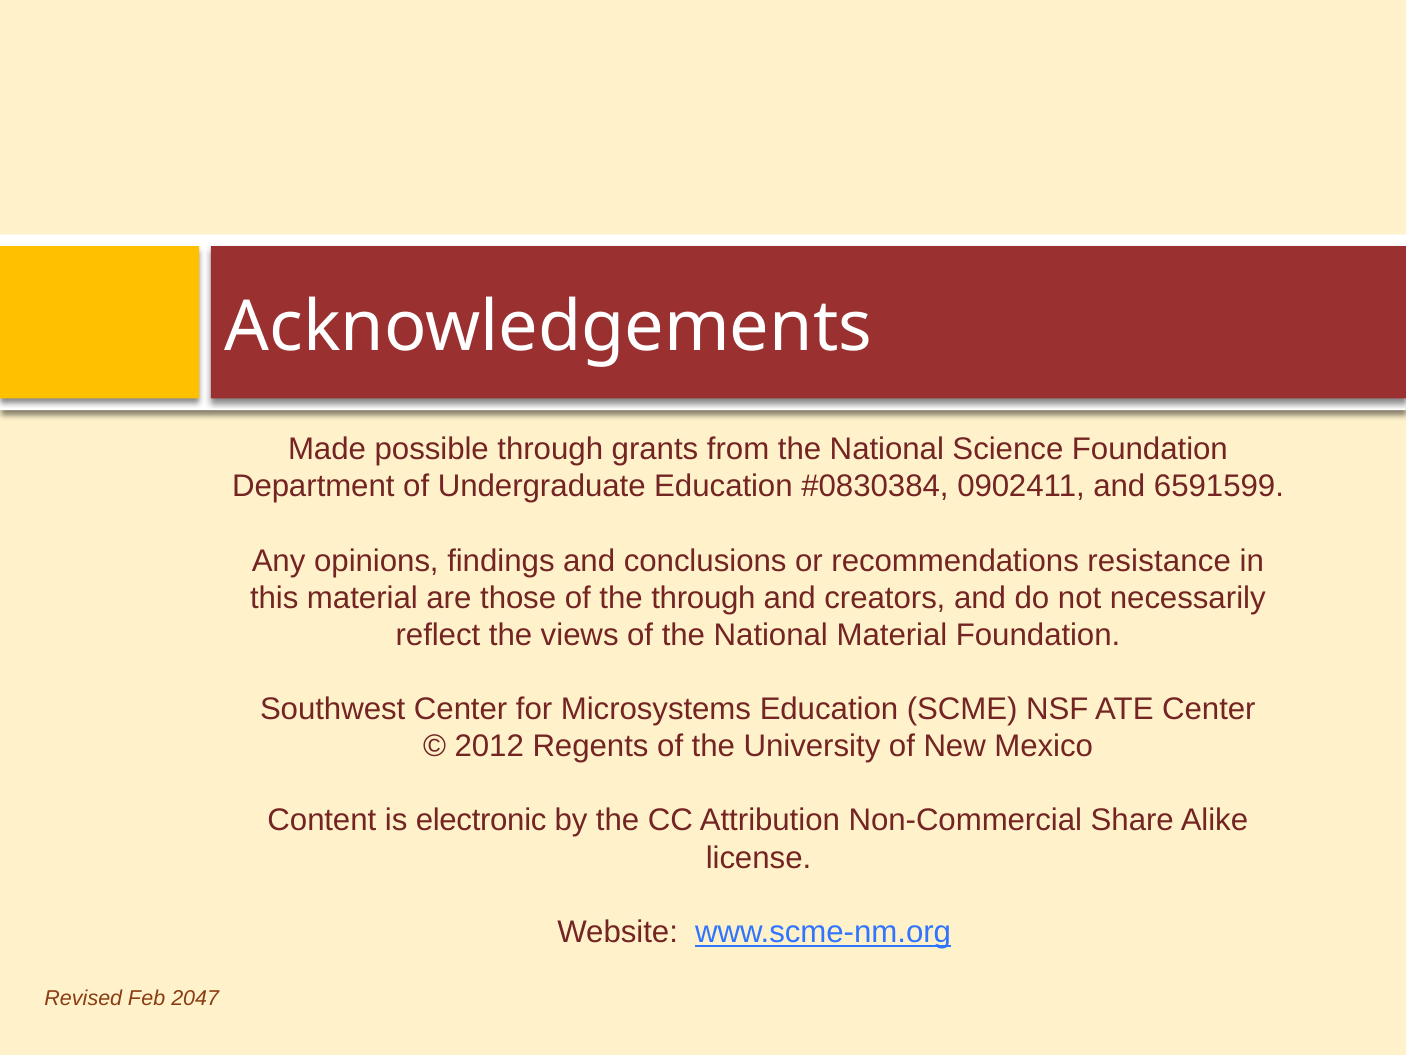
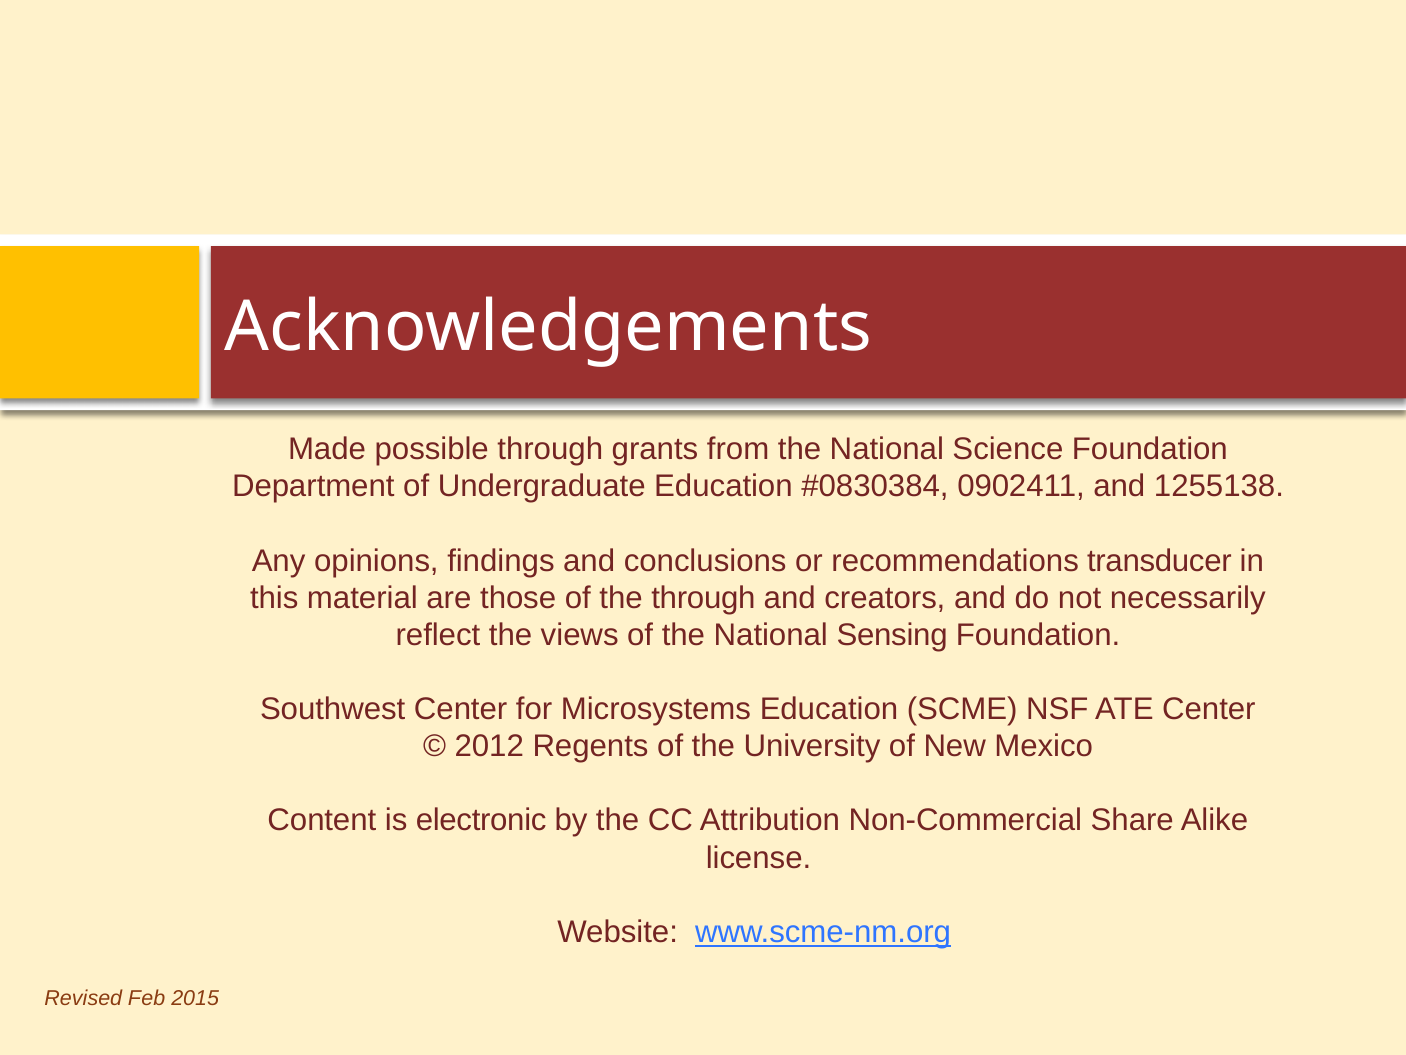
6591599: 6591599 -> 1255138 (1219, 486)
resistance: resistance -> transducer (1159, 561)
National Material: Material -> Sensing (892, 635)
2047: 2047 -> 2015 (195, 998)
